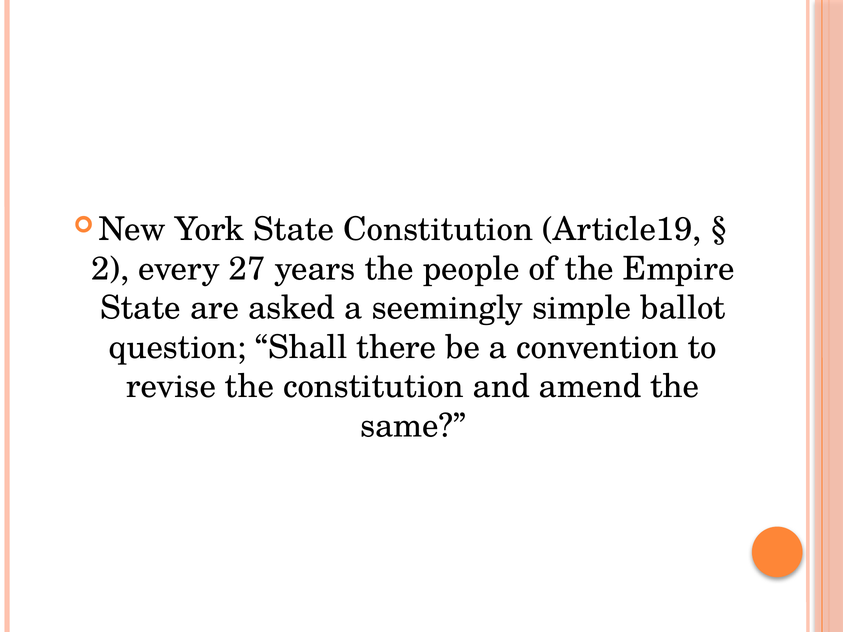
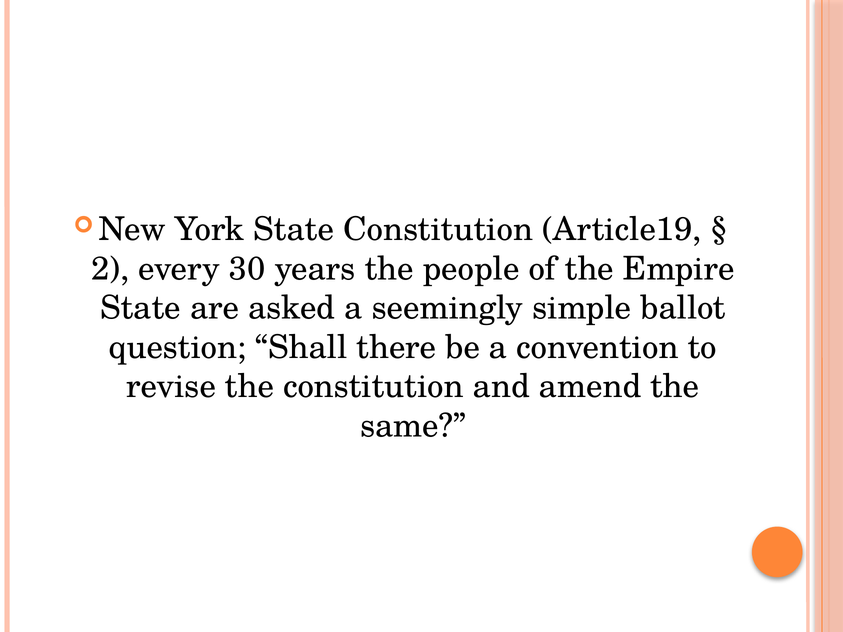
27: 27 -> 30 (247, 269)
